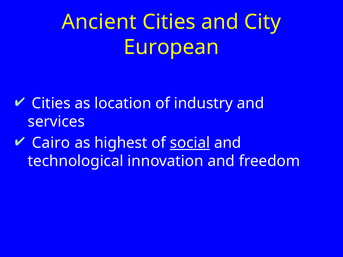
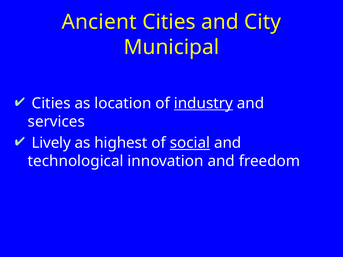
European: European -> Municipal (171, 47)
industry underline: none -> present (203, 103)
Cairo: Cairo -> Lively (51, 143)
